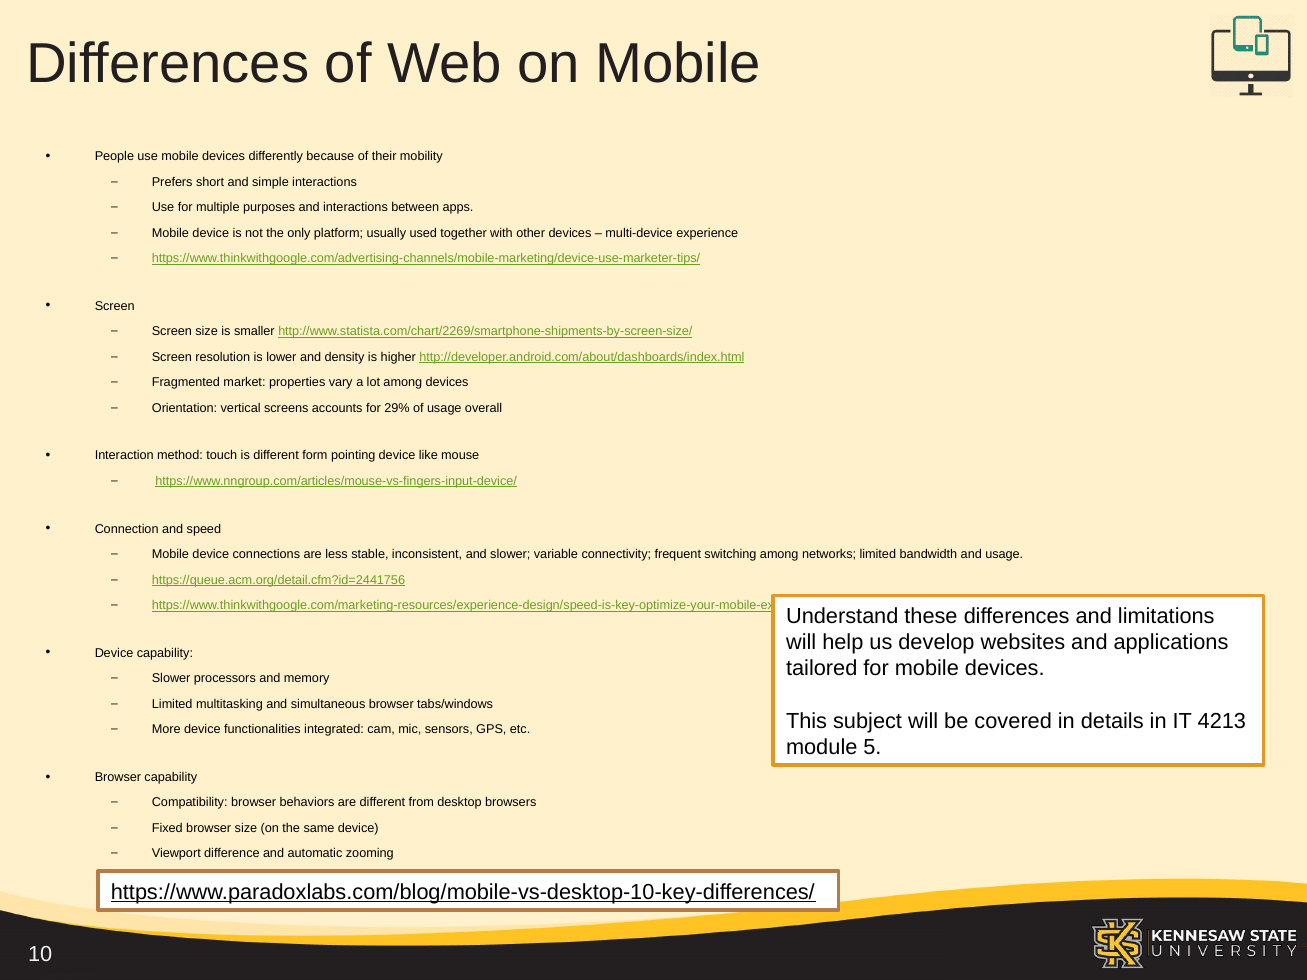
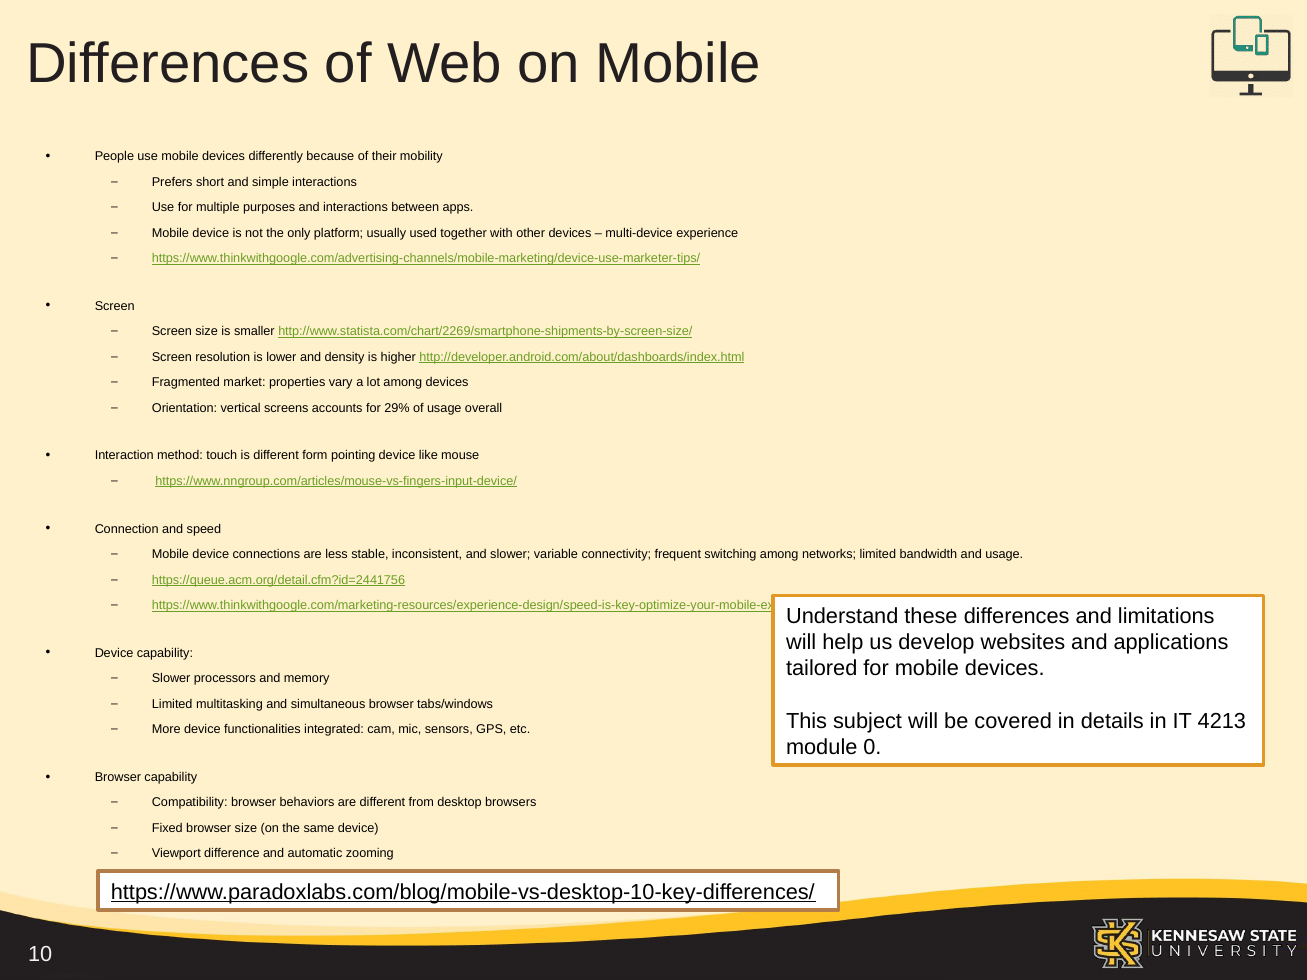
5: 5 -> 0 (872, 747)
